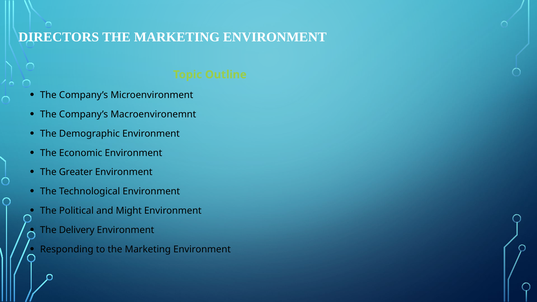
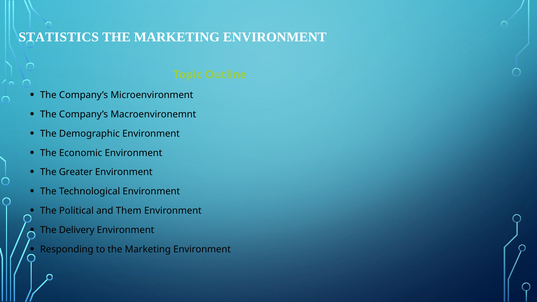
DIRECTORS: DIRECTORS -> STATISTICS (59, 37)
Might: Might -> Them (129, 211)
